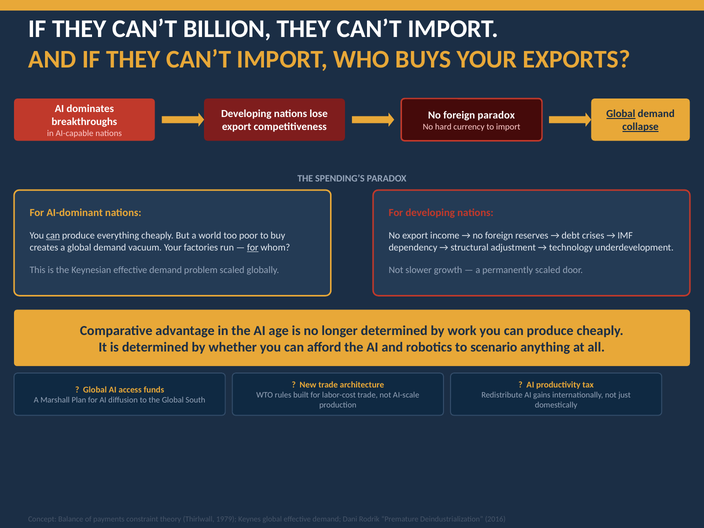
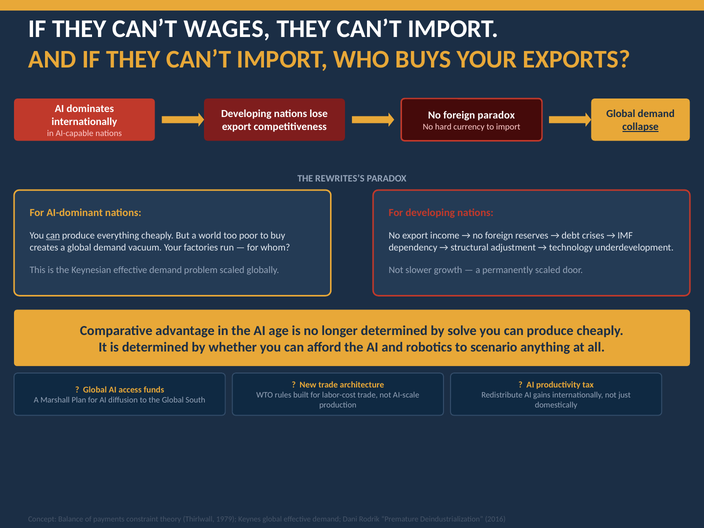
BILLION: BILLION -> WAGES (227, 29)
Global underline: present -> none (621, 114)
breakthroughs: breakthroughs -> internationally (84, 122)
SPENDING’S: SPENDING’S -> REWRITES’S (340, 178)
for underline: present -> none (253, 247)
work: work -> solve (462, 331)
